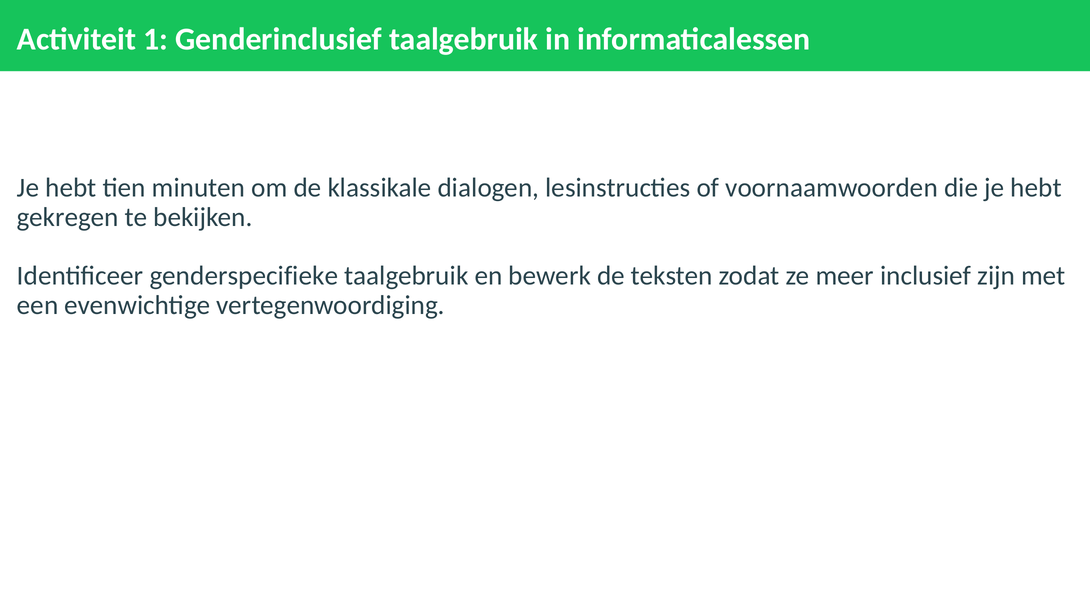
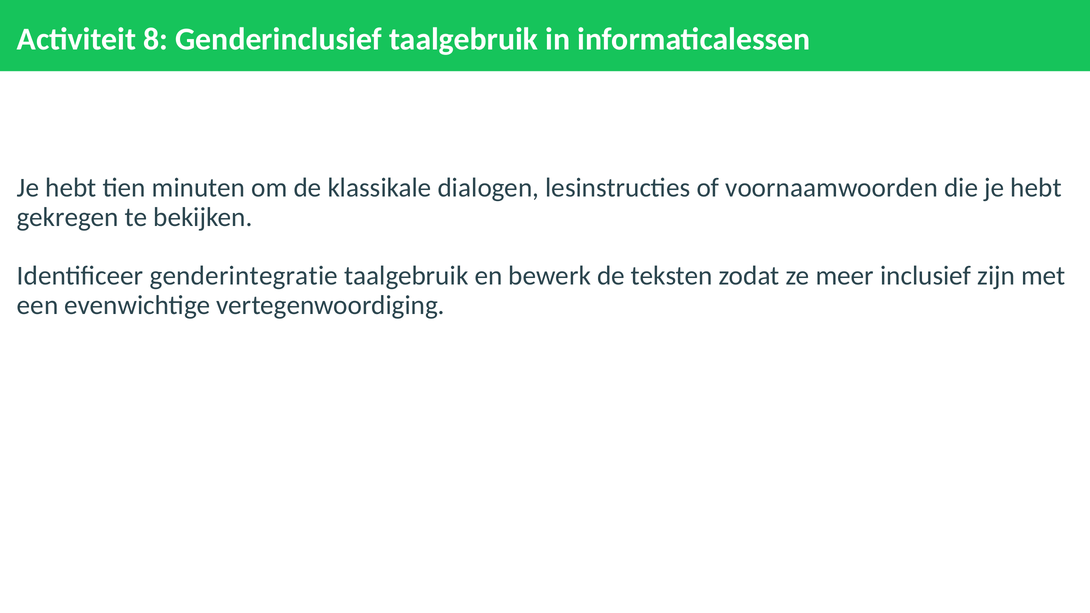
1: 1 -> 8 (156, 39)
genderspecifieke: genderspecifieke -> genderintegratie (244, 276)
